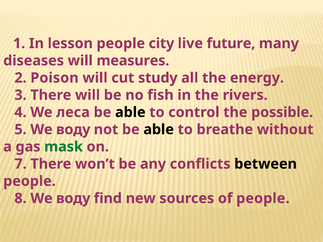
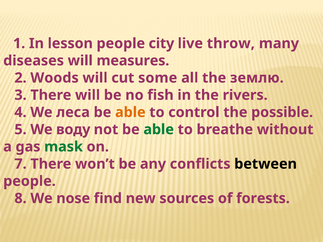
future: future -> throw (231, 43)
Poison: Poison -> Woods (55, 78)
study: study -> some (158, 78)
energy: energy -> землю (257, 78)
able colour: black -> orange (130, 112)
able colour: black -> green (159, 130)
8 We воду: воду -> nose (73, 199)
of people: people -> forests (263, 199)
